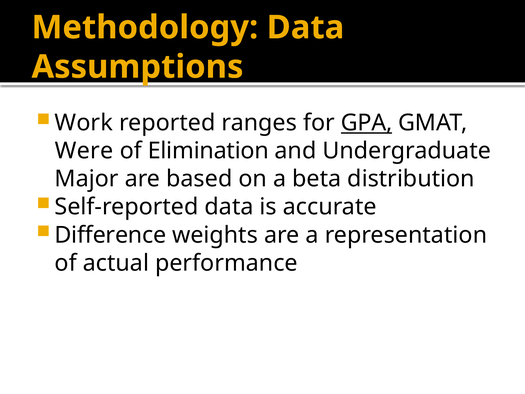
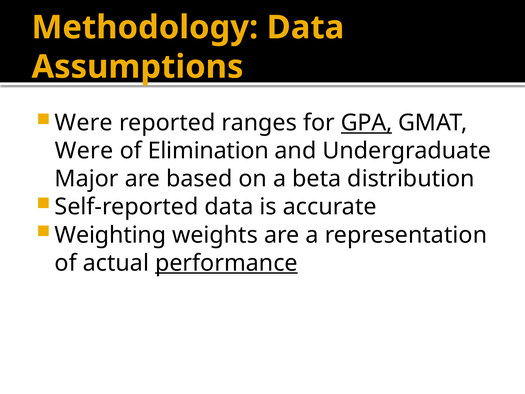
Work: Work -> Were (84, 123)
Difference: Difference -> Weighting (110, 235)
performance underline: none -> present (226, 263)
